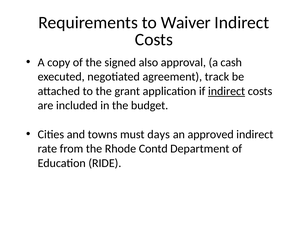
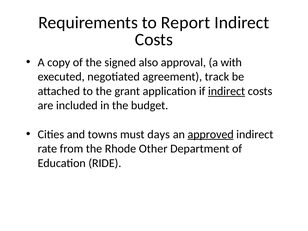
Waiver: Waiver -> Report (186, 23)
cash: cash -> with (231, 62)
approved underline: none -> present (211, 134)
Contd: Contd -> Other (153, 149)
